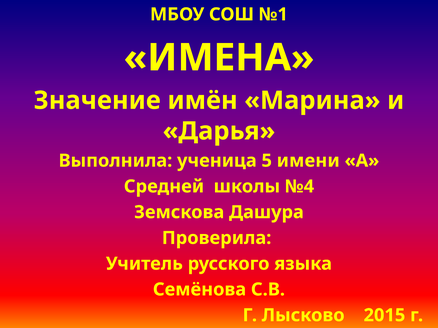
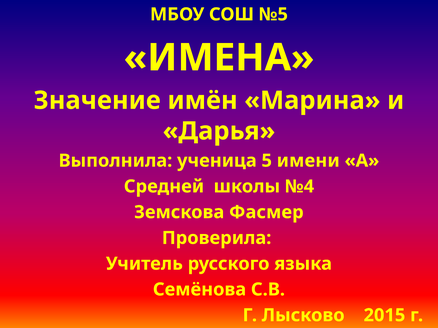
№1: №1 -> №5 (273, 14)
Дашура: Дашура -> Фасмер (266, 213)
